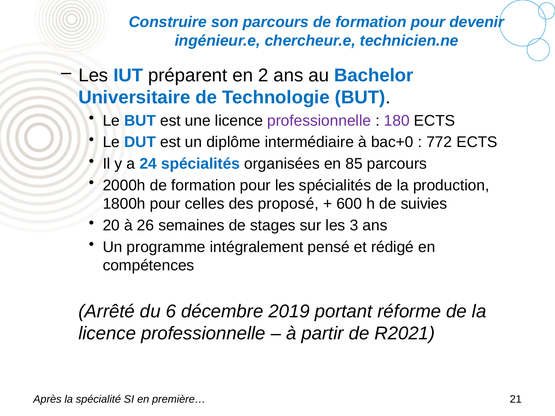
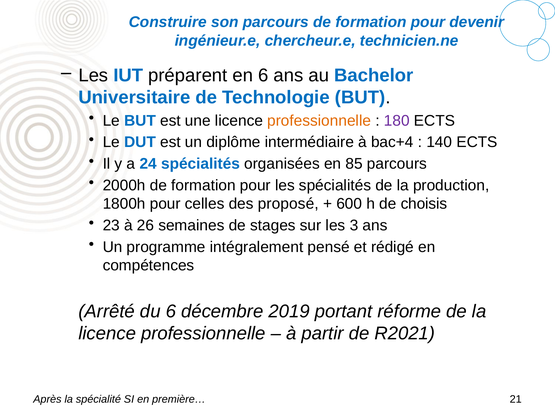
en 2: 2 -> 6 (263, 75)
professionnelle colour: purple -> orange (319, 121)
bac+0: bac+0 -> bac+4 (392, 142)
772: 772 -> 140 (439, 142)
suivies: suivies -> choisis (424, 204)
20: 20 -> 23 (111, 226)
